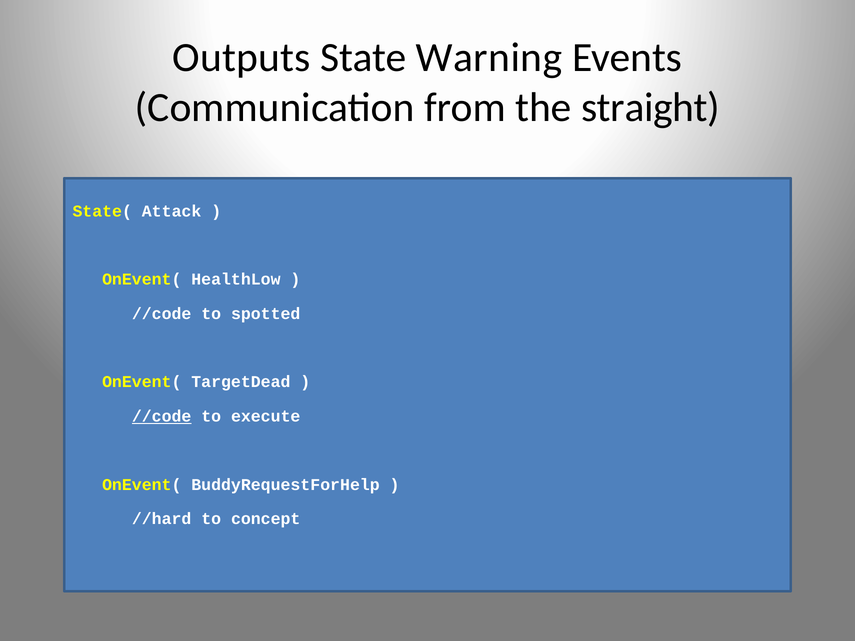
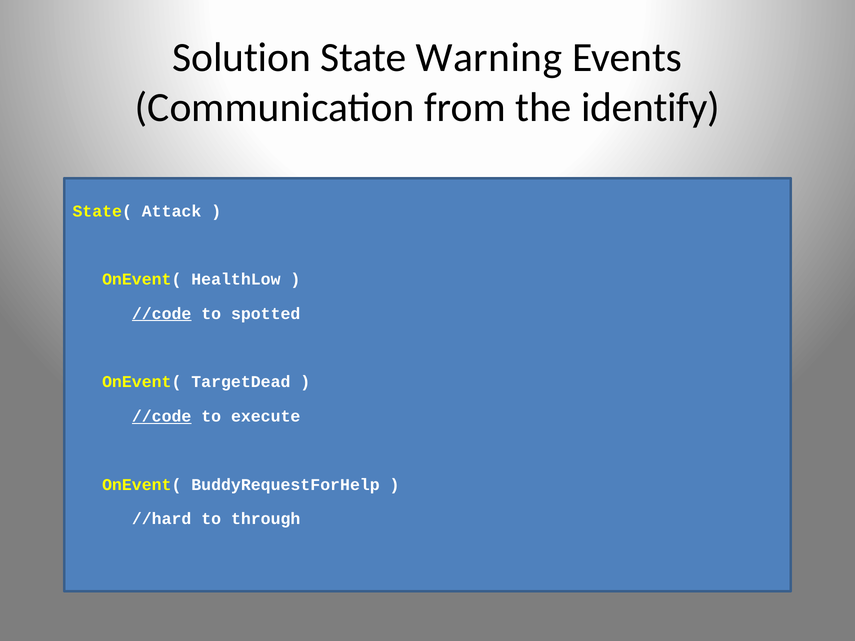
Outputs: Outputs -> Solution (242, 58)
straight: straight -> identify (651, 108)
//code underline: none -> present (162, 314)
concept: concept -> through (266, 519)
